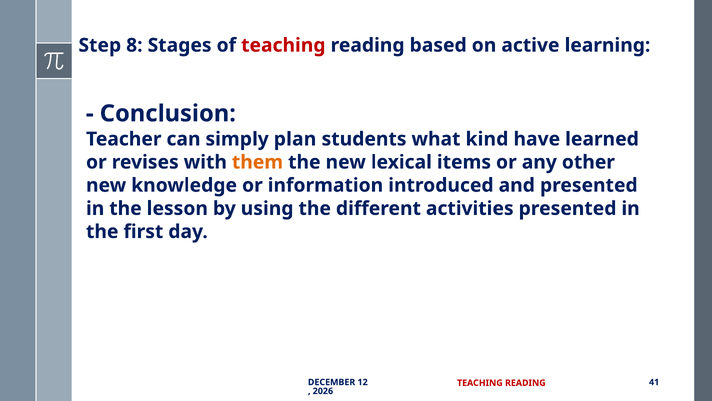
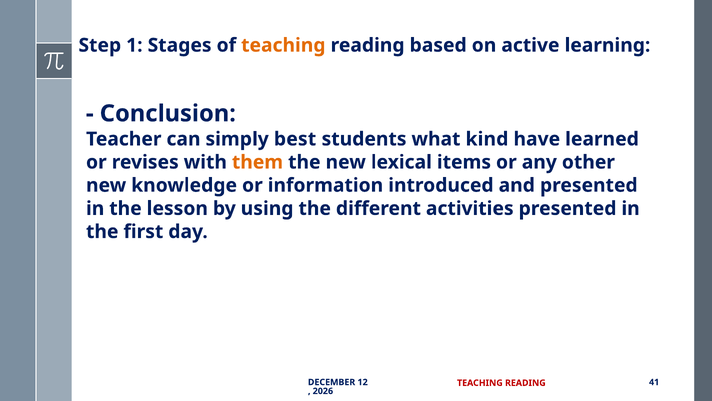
8: 8 -> 1 (134, 45)
teaching colour: red -> orange (283, 45)
plan: plan -> best (295, 139)
